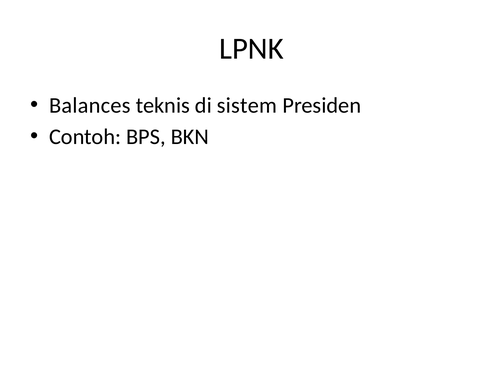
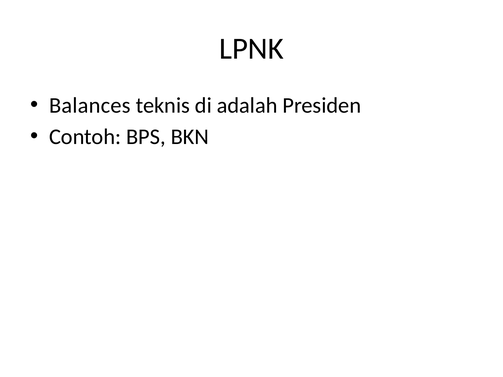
sistem: sistem -> adalah (247, 106)
